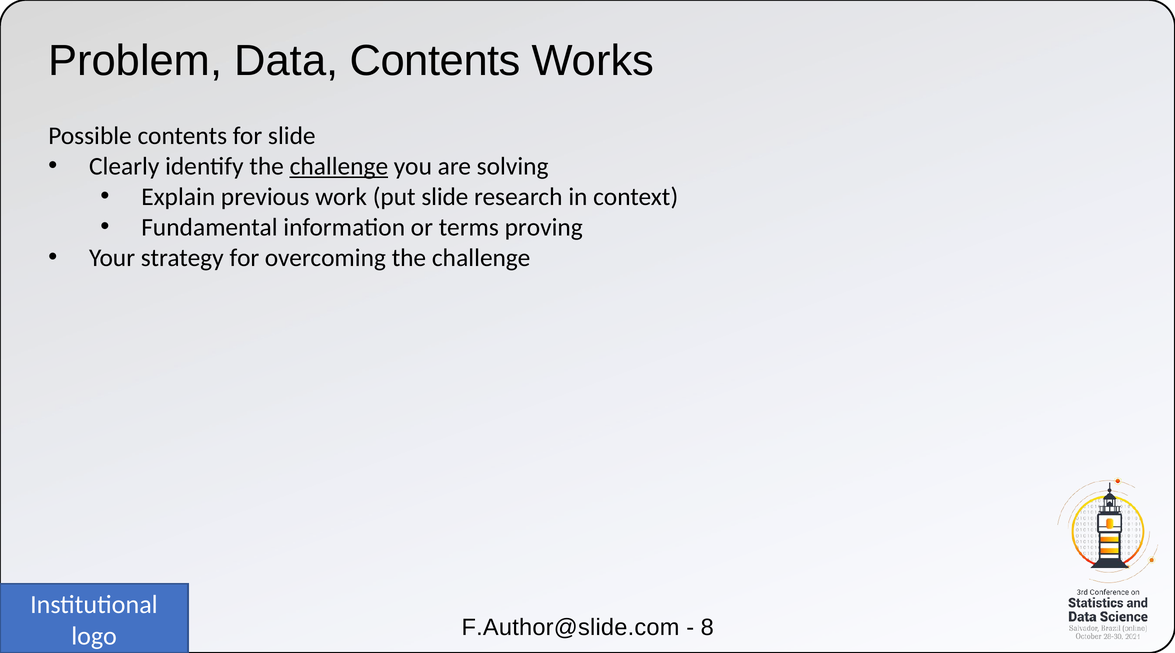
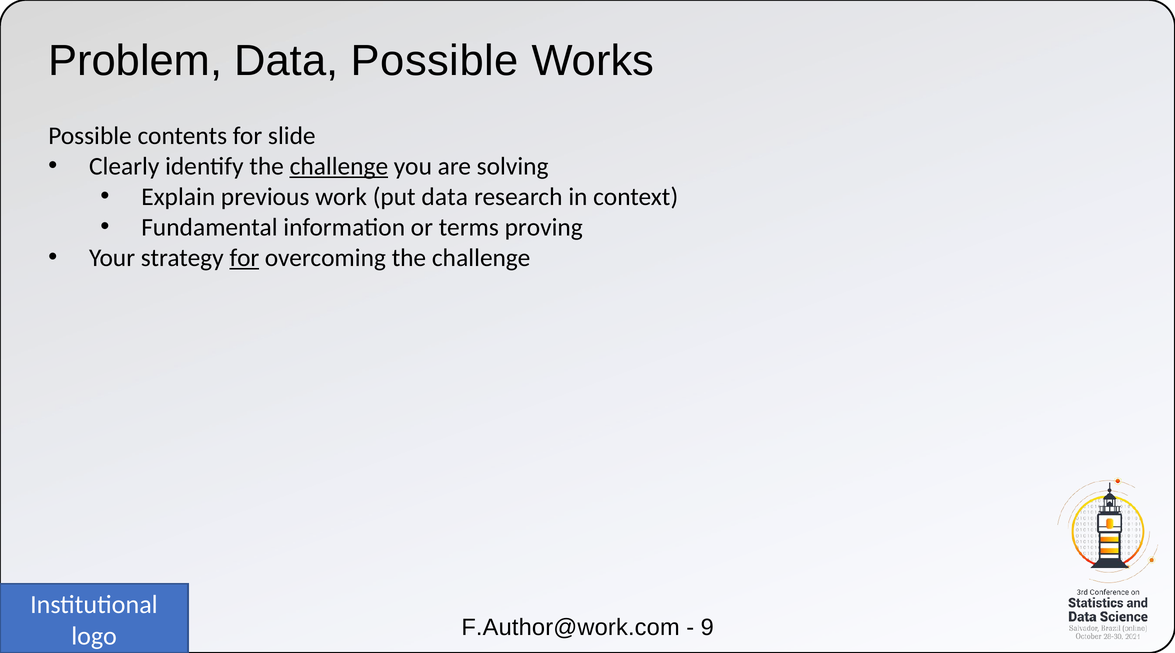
Data Contents: Contents -> Possible (435, 61)
put slide: slide -> data (445, 197)
for underline: none -> present (244, 258)
F.Author@slide.com: F.Author@slide.com -> F.Author@work.com (571, 627)
8: 8 -> 9 (707, 627)
